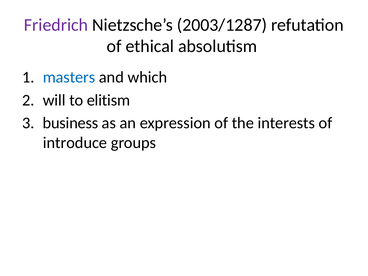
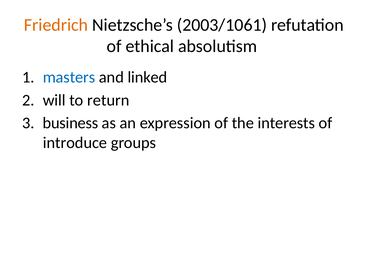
Friedrich colour: purple -> orange (56, 25)
2003/1287: 2003/1287 -> 2003/1061 (222, 25)
which: which -> linked (147, 77)
elitism: elitism -> return (108, 100)
